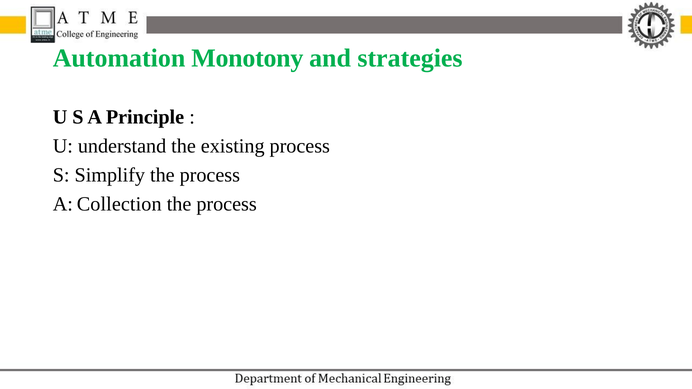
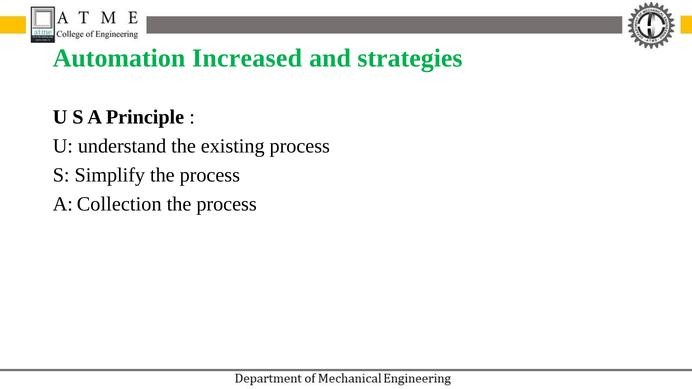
Monotony: Monotony -> Increased (247, 58)
